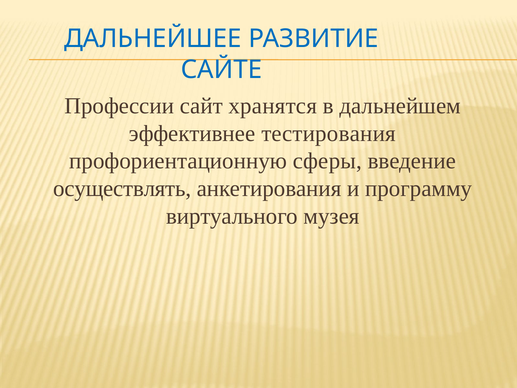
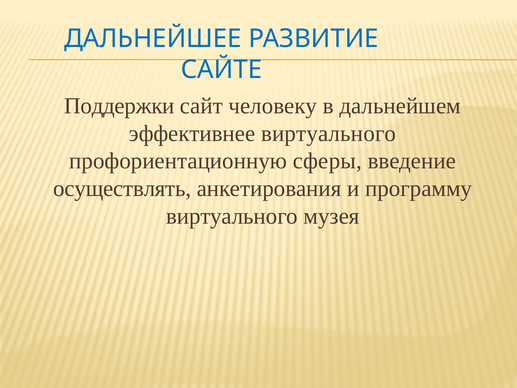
Профессии: Профессии -> Поддержки (119, 106)
хранятся: хранятся -> человеку (273, 106)
эффективнее тестирования: тестирования -> виртуального (329, 133)
